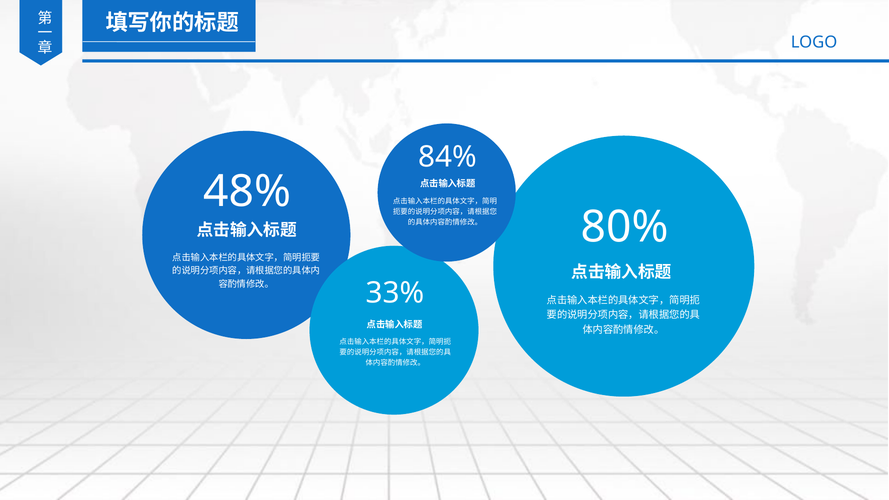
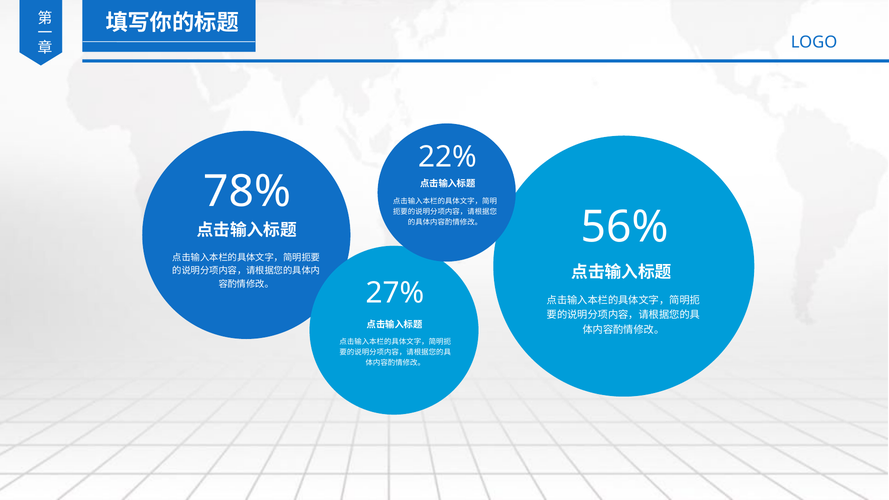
84%: 84% -> 22% (448, 157)
48%: 48% -> 78% (247, 192)
80%: 80% -> 56% (625, 227)
33%: 33% -> 27% (395, 293)
